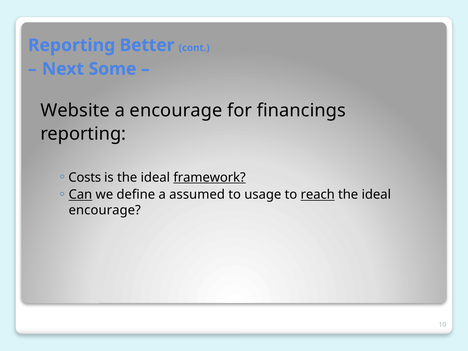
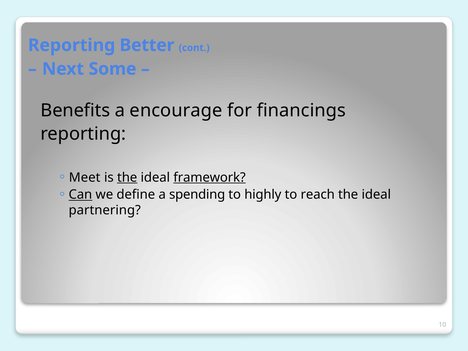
Website: Website -> Benefits (75, 110)
Costs: Costs -> Meet (85, 177)
the underline: none -> present (127, 177)
assumed: assumed -> spending (197, 195)
usage: usage -> highly (263, 195)
reach underline: present -> none (318, 195)
encourage: encourage -> partnering (105, 210)
